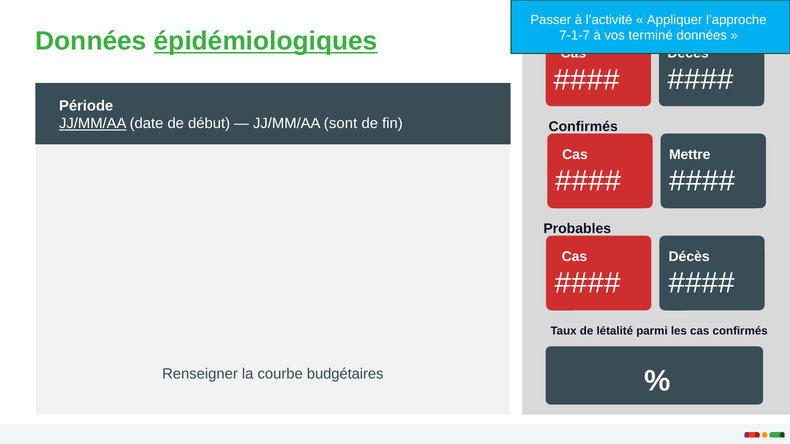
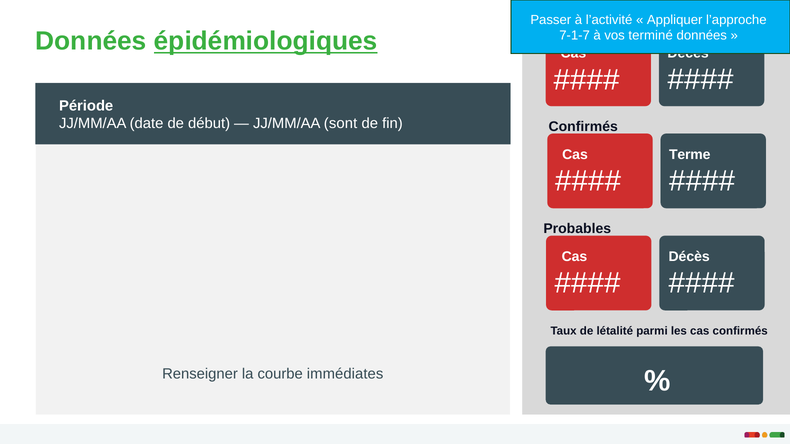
JJ/MM/AA underline: present -> none (93, 124)
Mettre: Mettre -> Terme (690, 155)
budgétaires: budgétaires -> immédiates (345, 374)
